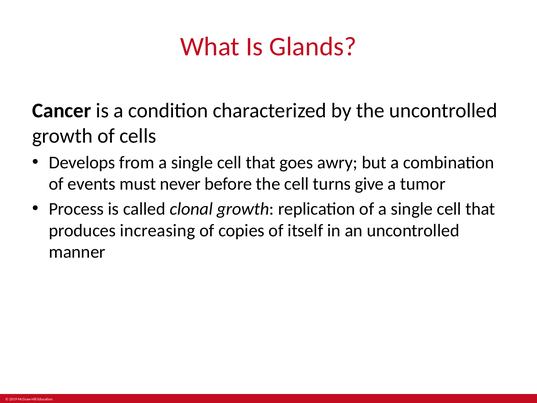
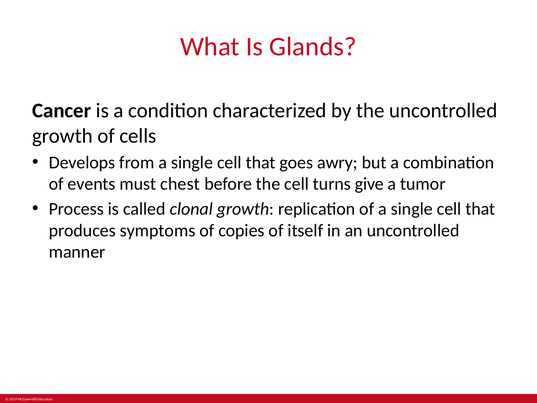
never: never -> chest (180, 184)
increasing: increasing -> symptoms (158, 230)
